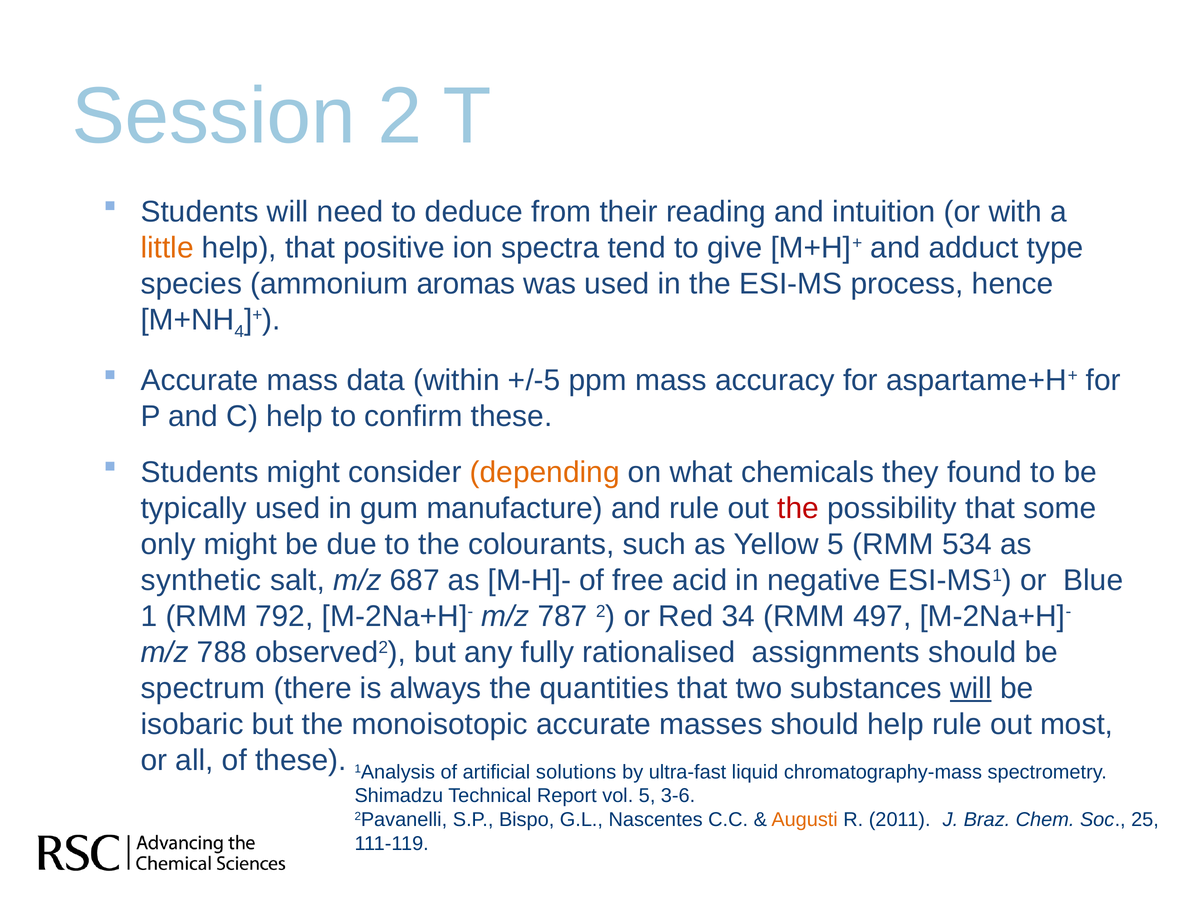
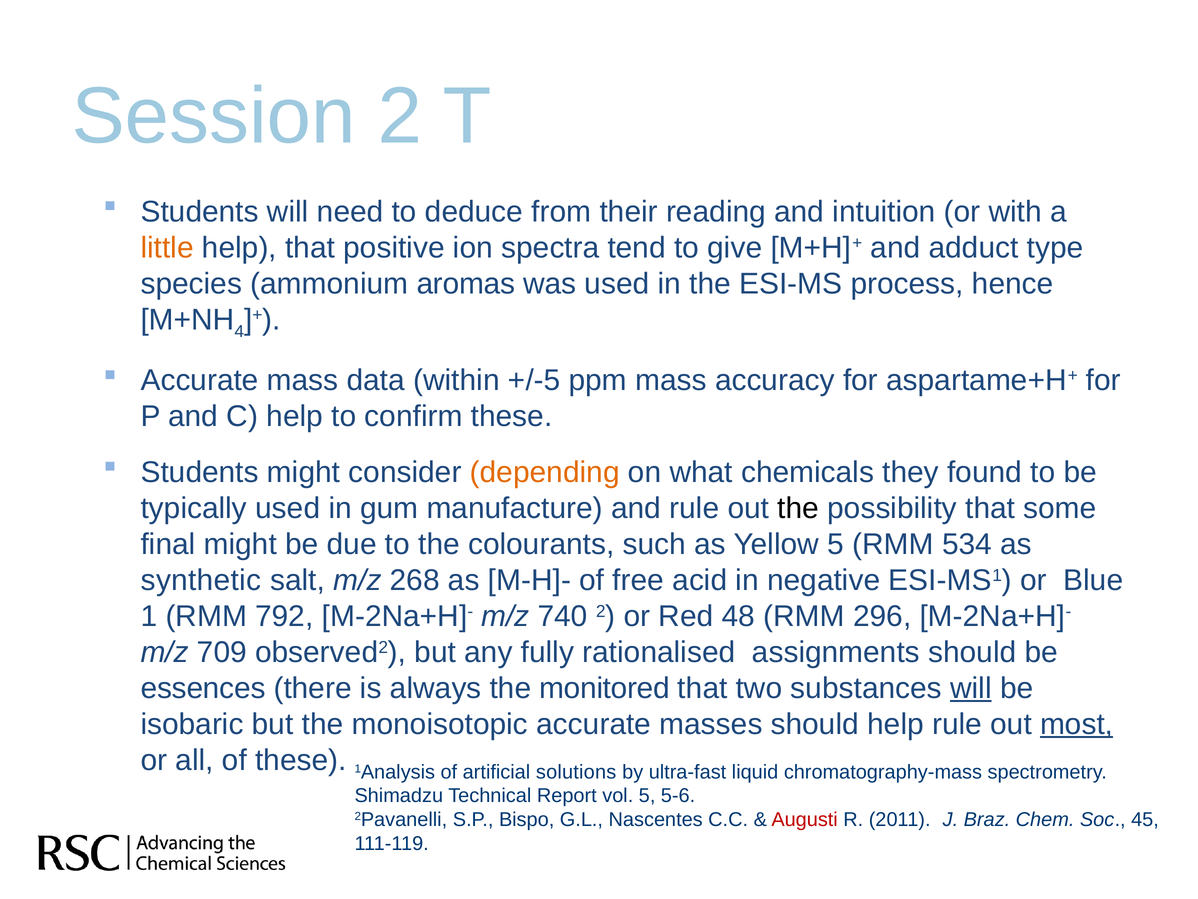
the colour: red -> black (798, 508)
only: only -> final (168, 544)
687: 687 -> 268 (415, 580)
787: 787 -> 740 (563, 616)
34: 34 -> 48 (738, 616)
497: 497 -> 296 (882, 616)
788: 788 -> 709 (222, 652)
spectrum: spectrum -> essences (203, 688)
quantities: quantities -> monitored (605, 688)
most underline: none -> present (1077, 724)
3-6: 3-6 -> 5-6 (678, 795)
Augusti colour: orange -> red (805, 819)
25: 25 -> 45 (1145, 819)
